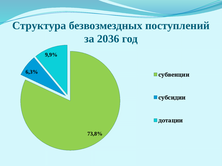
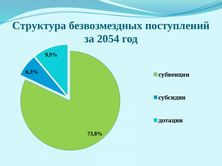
2036: 2036 -> 2054 (108, 39)
